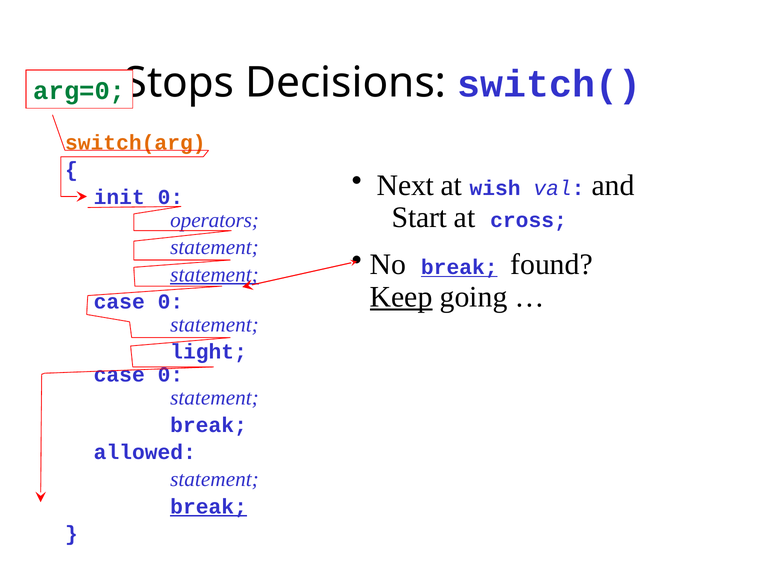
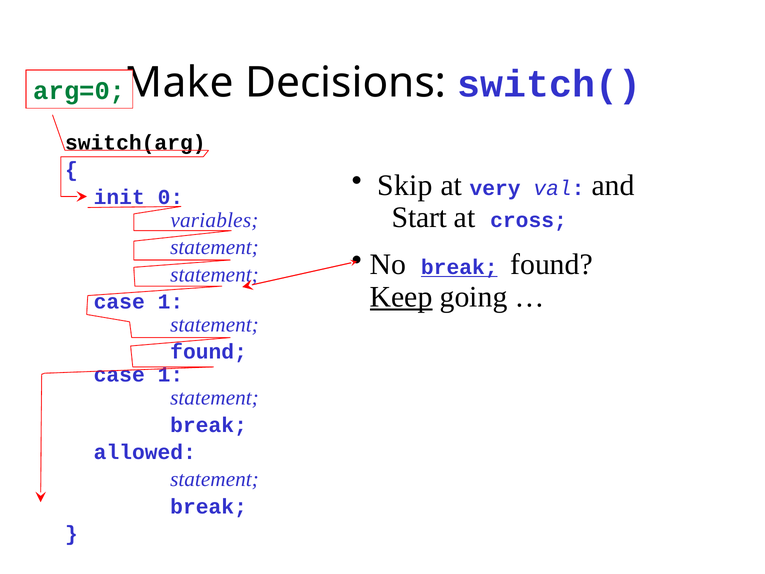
Stops: Stops -> Make (179, 83)
switch(arg colour: orange -> black (135, 143)
Next: Next -> Skip (405, 185)
wish: wish -> very (495, 188)
operators: operators -> variables (214, 220)
statement underline: present -> none (215, 274)
0: 0 -> 1 (170, 302)
light: light -> found (209, 352)
0: 0 -> 1 (170, 375)
break underline: present -> none (209, 506)
